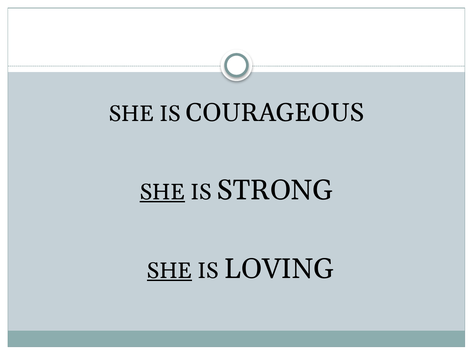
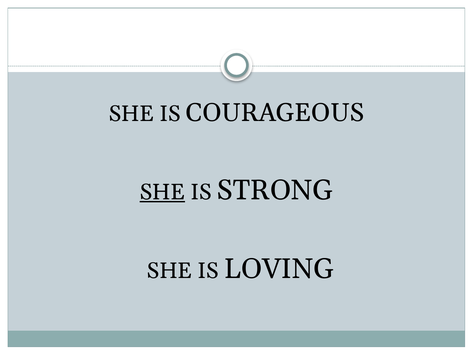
SHE underline: present -> none (170, 271)
